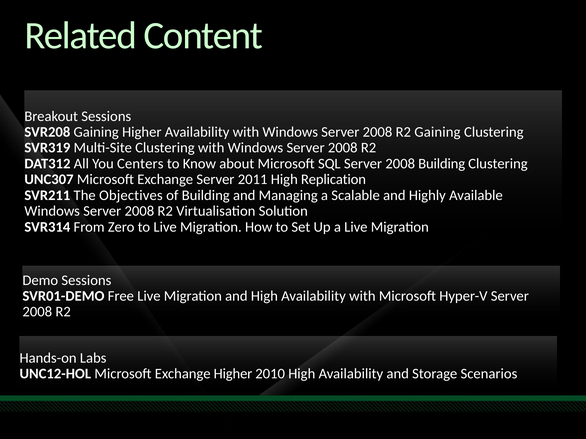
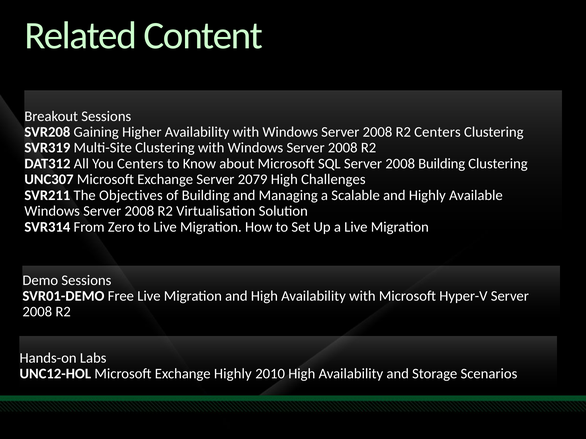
R2 Gaining: Gaining -> Centers (437, 132)
2011: 2011 -> 2079 (253, 180)
Replication: Replication -> Challenges (333, 180)
Exchange Higher: Higher -> Highly (233, 374)
